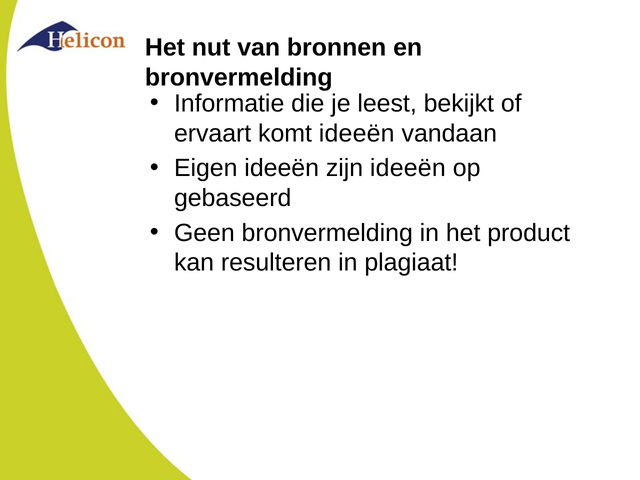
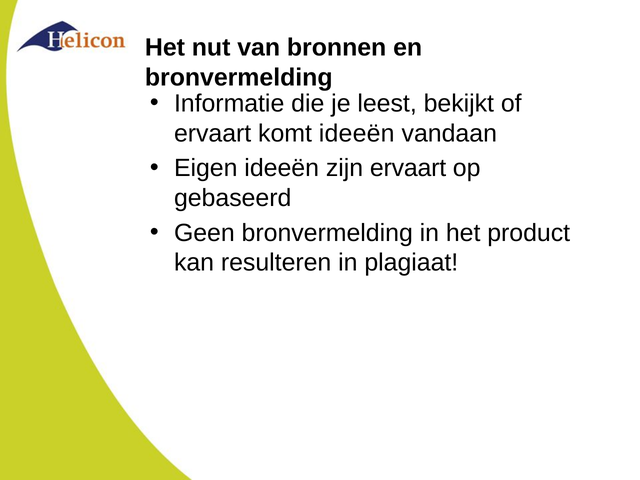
zijn ideeën: ideeën -> ervaart (408, 168)
